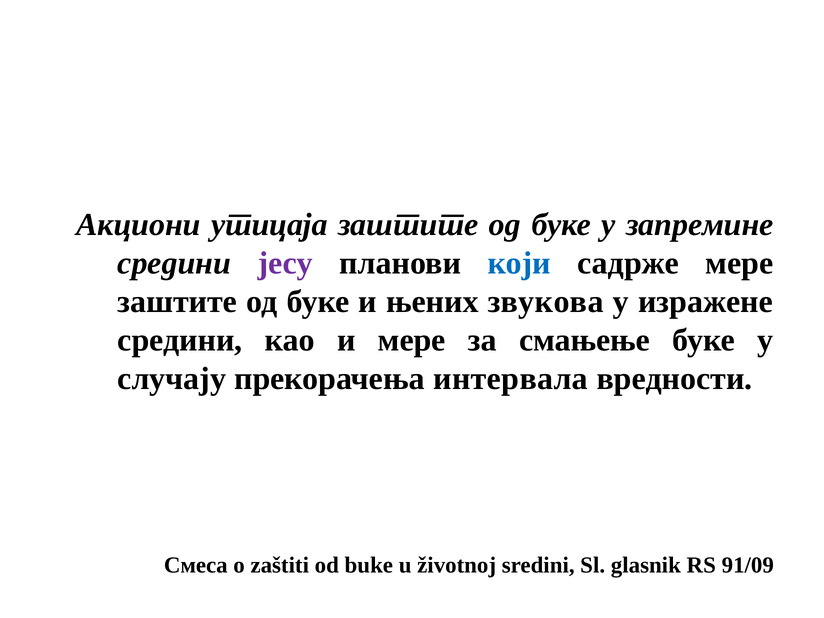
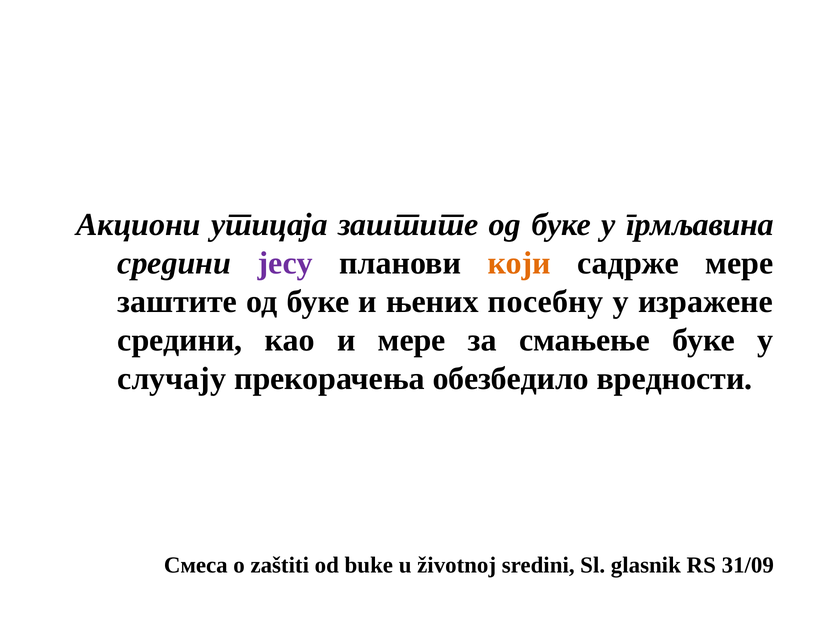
запремине: запремине -> грмљавина (700, 225)
који colour: blue -> orange (519, 263)
звукова: звукова -> посебну (546, 302)
интервала: интервала -> обезбедило (511, 379)
91/09: 91/09 -> 31/09 (748, 565)
